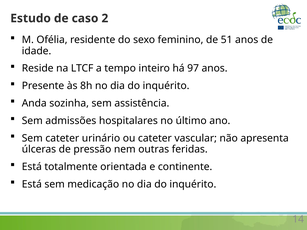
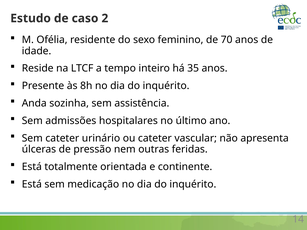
51: 51 -> 70 (227, 40)
97: 97 -> 35 (193, 68)
